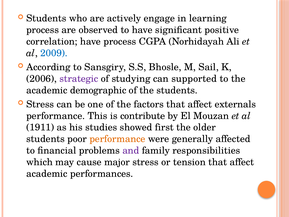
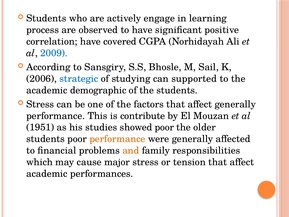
have process: process -> covered (120, 42)
strategic colour: purple -> blue (79, 79)
affect externals: externals -> generally (235, 104)
1911: 1911 -> 1951 (40, 127)
showed first: first -> poor (164, 127)
and colour: purple -> orange (131, 150)
